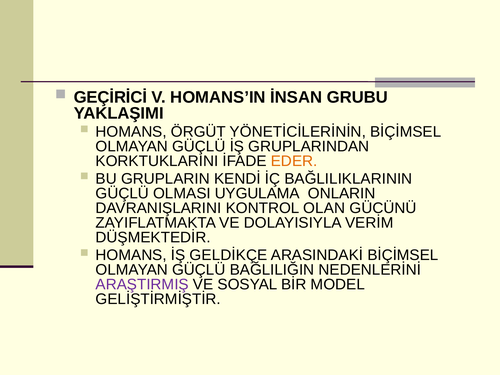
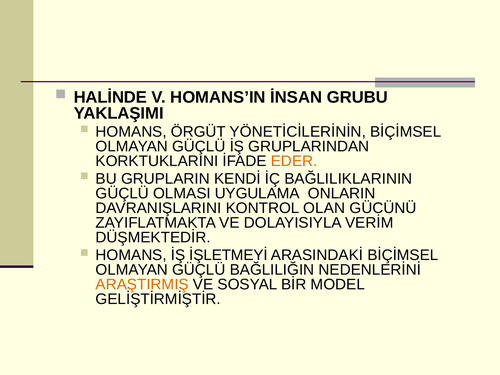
GEÇİRİCİ: GEÇİRİCİ -> HALİNDE (110, 97)
GELDİKÇE: GELDİKÇE -> İŞLETMEYİ (229, 255)
ARAŞTIRMIŞ colour: purple -> orange (142, 285)
